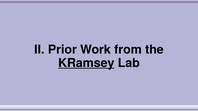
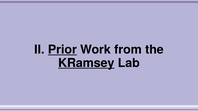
Prior underline: none -> present (62, 50)
